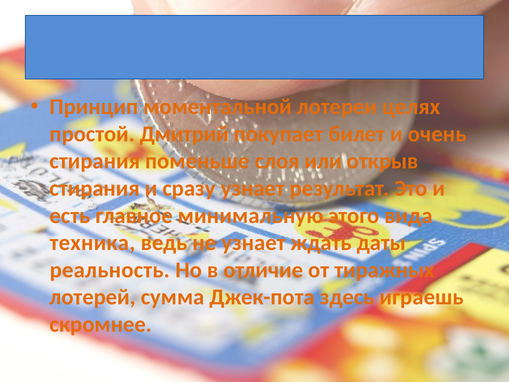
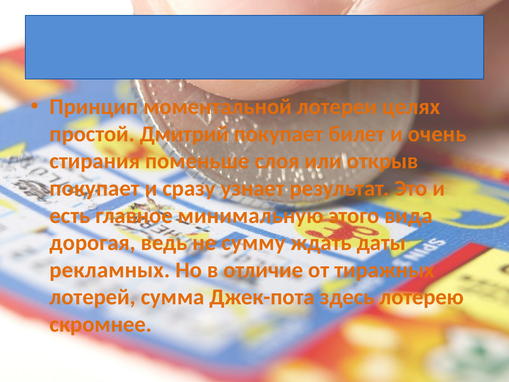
стирания: стирания -> покупает (95, 188)
техника: техника -> дорогая (93, 243)
не узнает: узнает -> сумму (253, 243)
реальность: реальность -> рекламных (110, 270)
играешь: играешь -> лотерею (422, 297)
